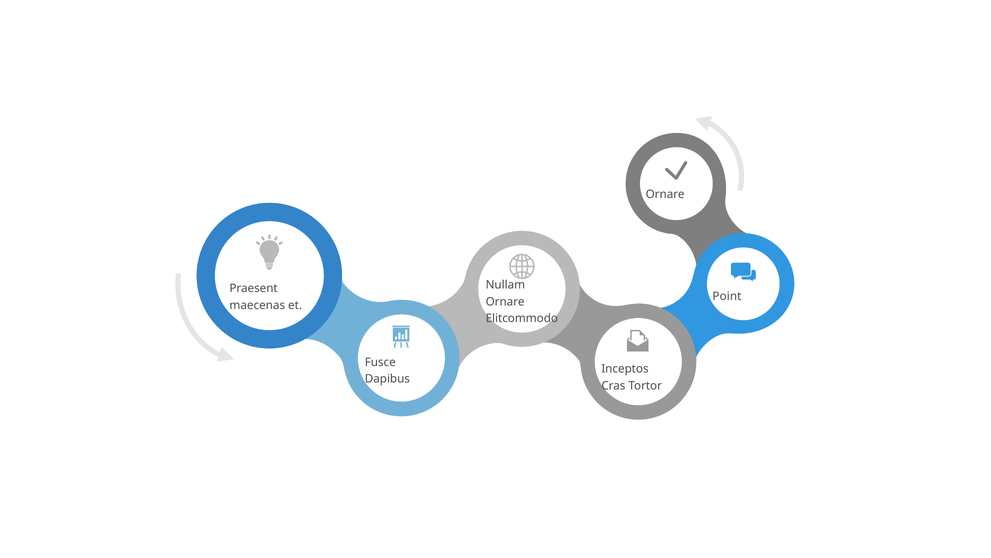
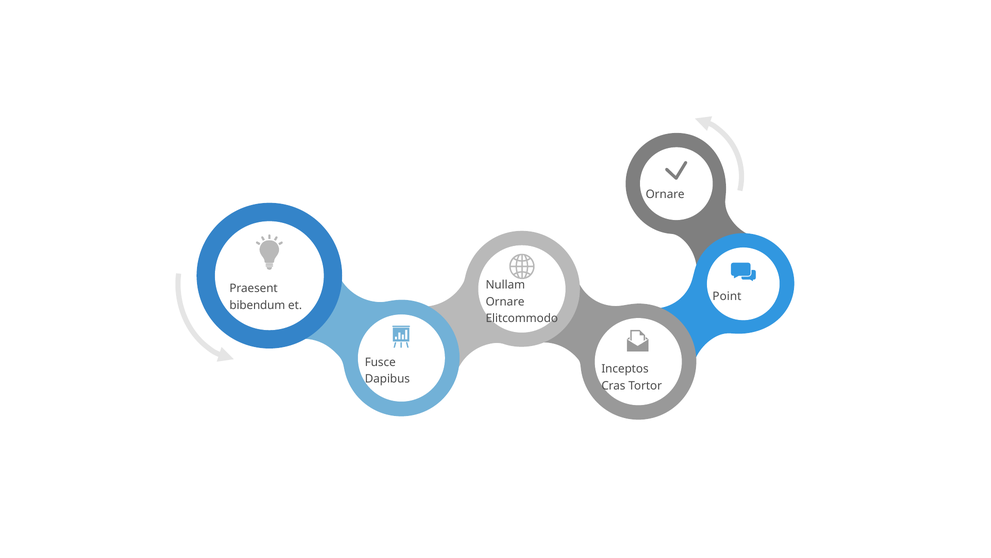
maecenas: maecenas -> bibendum (257, 305)
